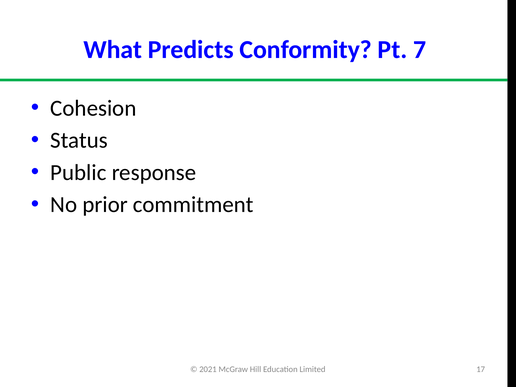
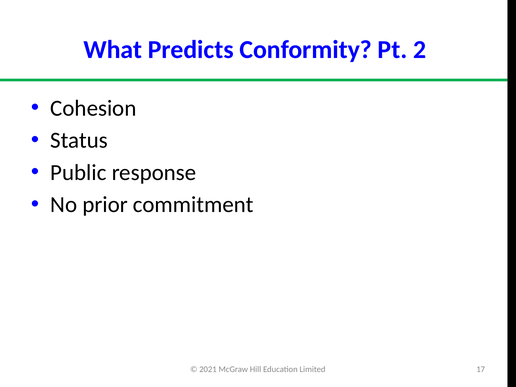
7: 7 -> 2 (420, 50)
